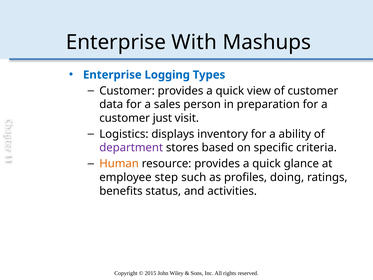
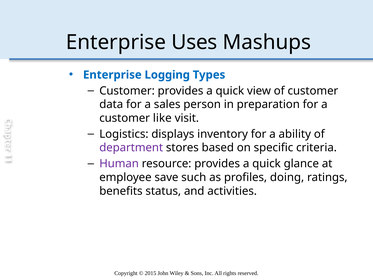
With: With -> Uses (194, 42)
just: just -> like (162, 118)
Human colour: orange -> purple (119, 164)
step: step -> save (166, 177)
